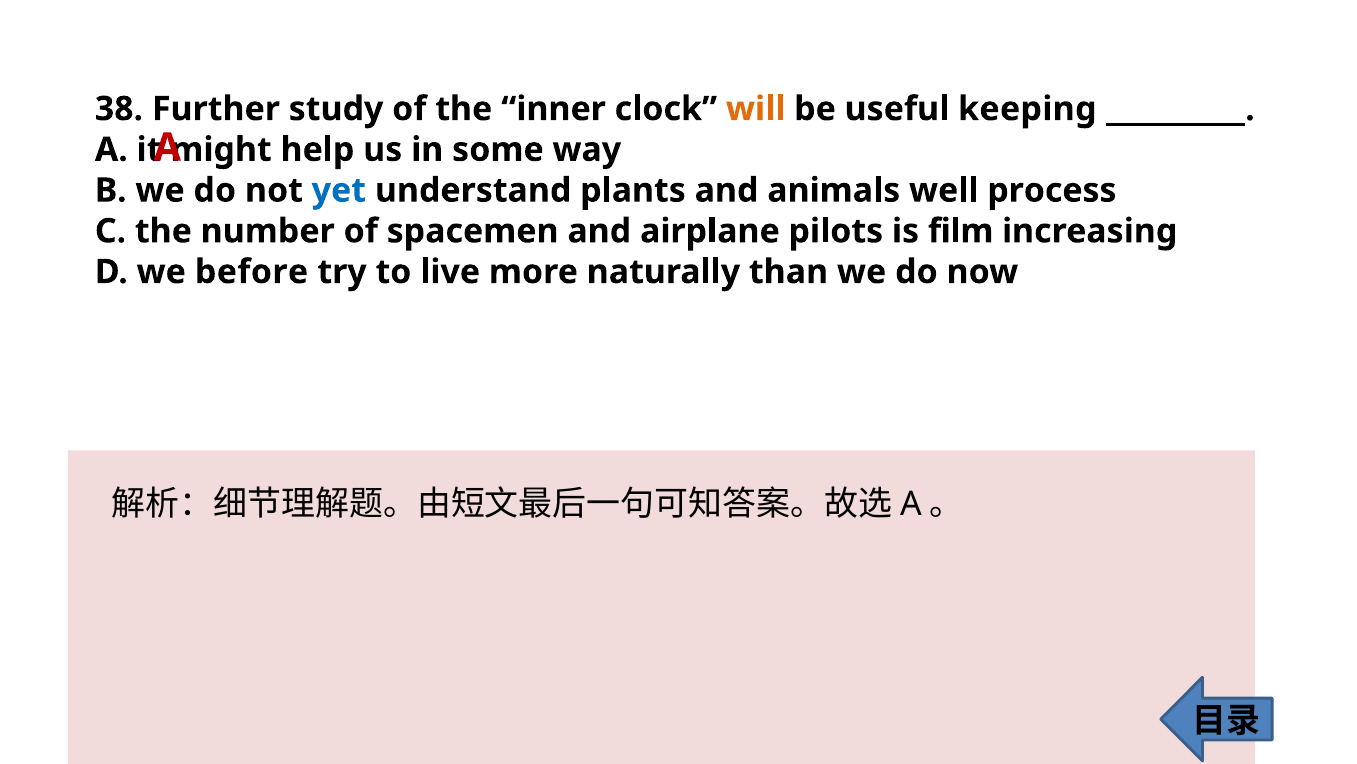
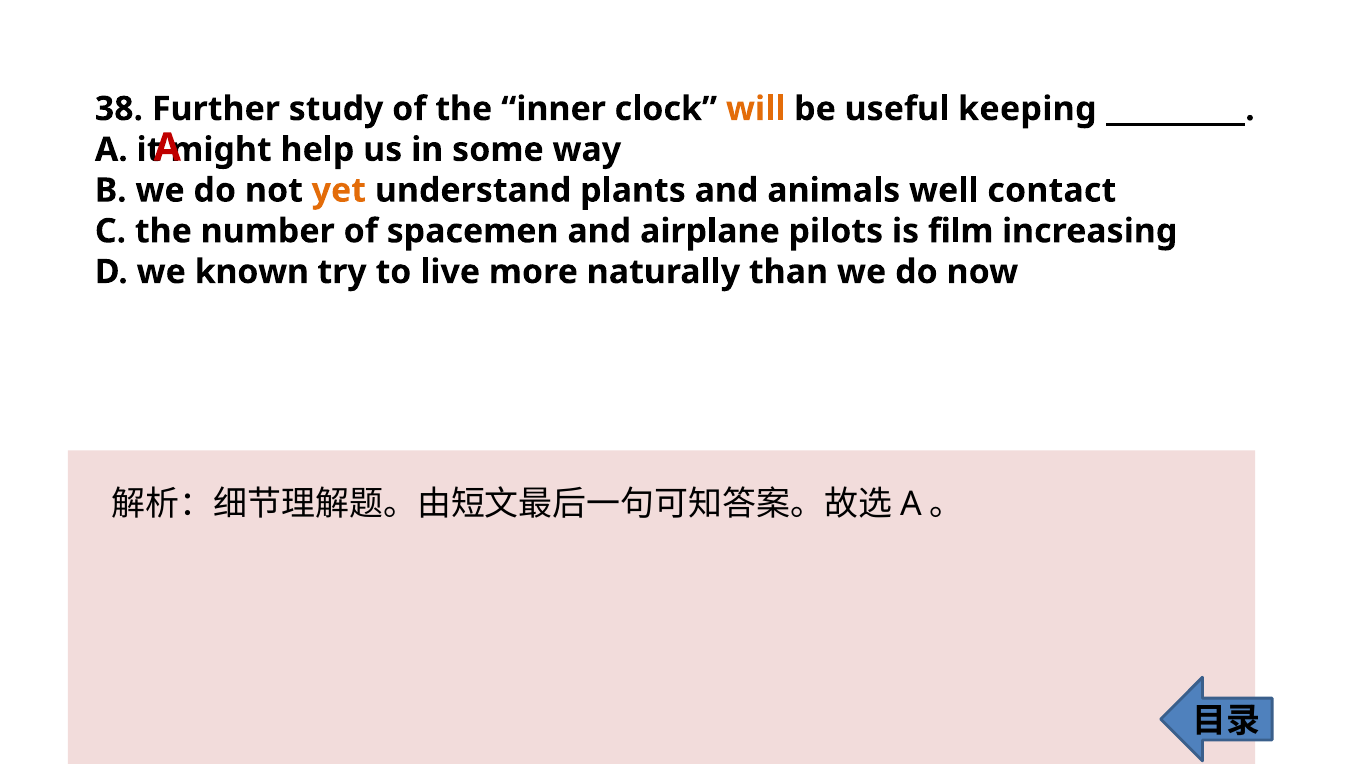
yet colour: blue -> orange (339, 190)
process: process -> contact (1052, 190)
before: before -> known (252, 272)
